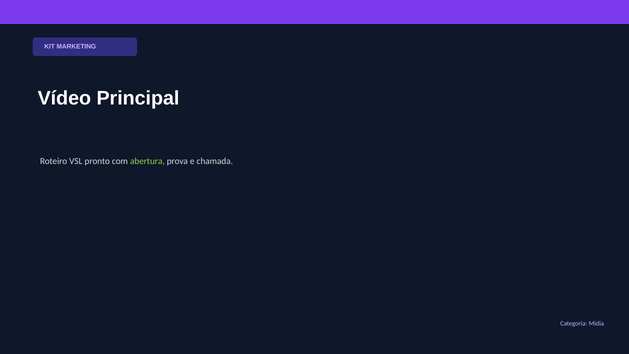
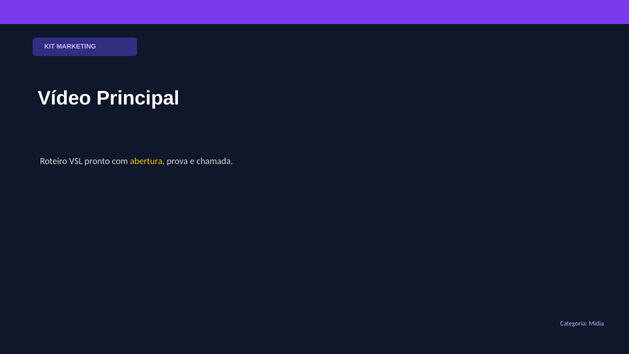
abertura colour: light green -> yellow (147, 161)
